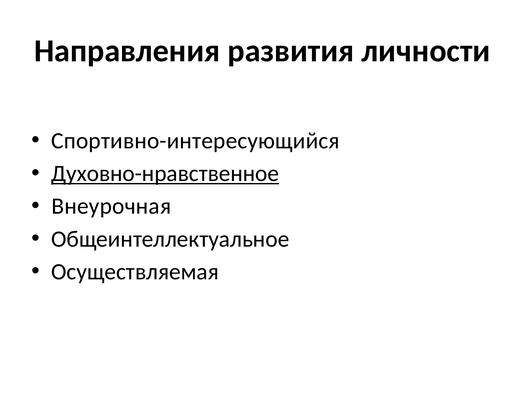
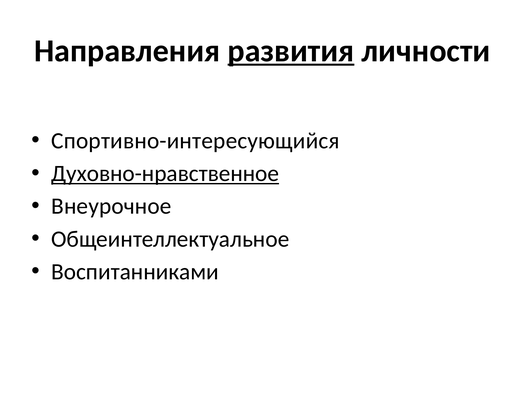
развития underline: none -> present (291, 51)
Внеурочная: Внеурочная -> Внеурочное (111, 206)
Осуществляемая: Осуществляемая -> Воспитанниками (135, 272)
